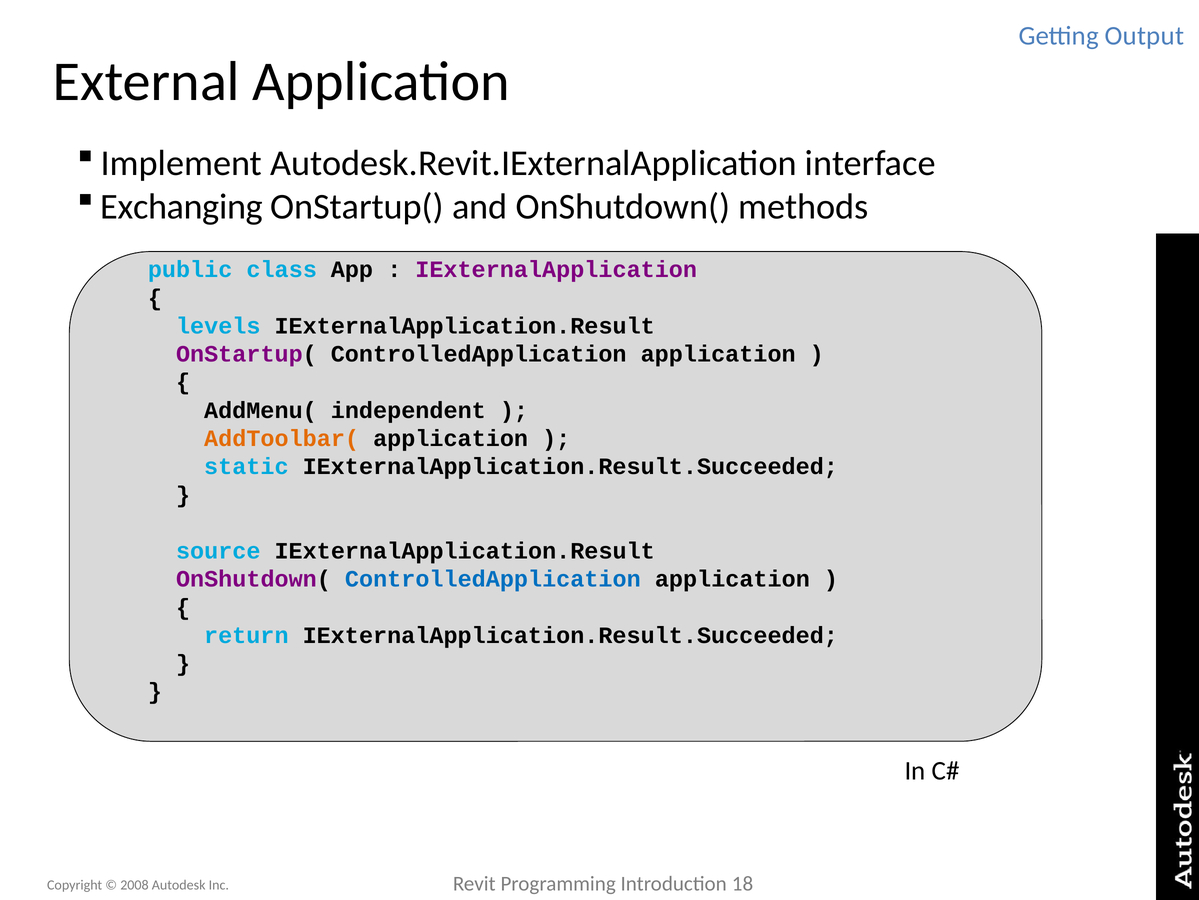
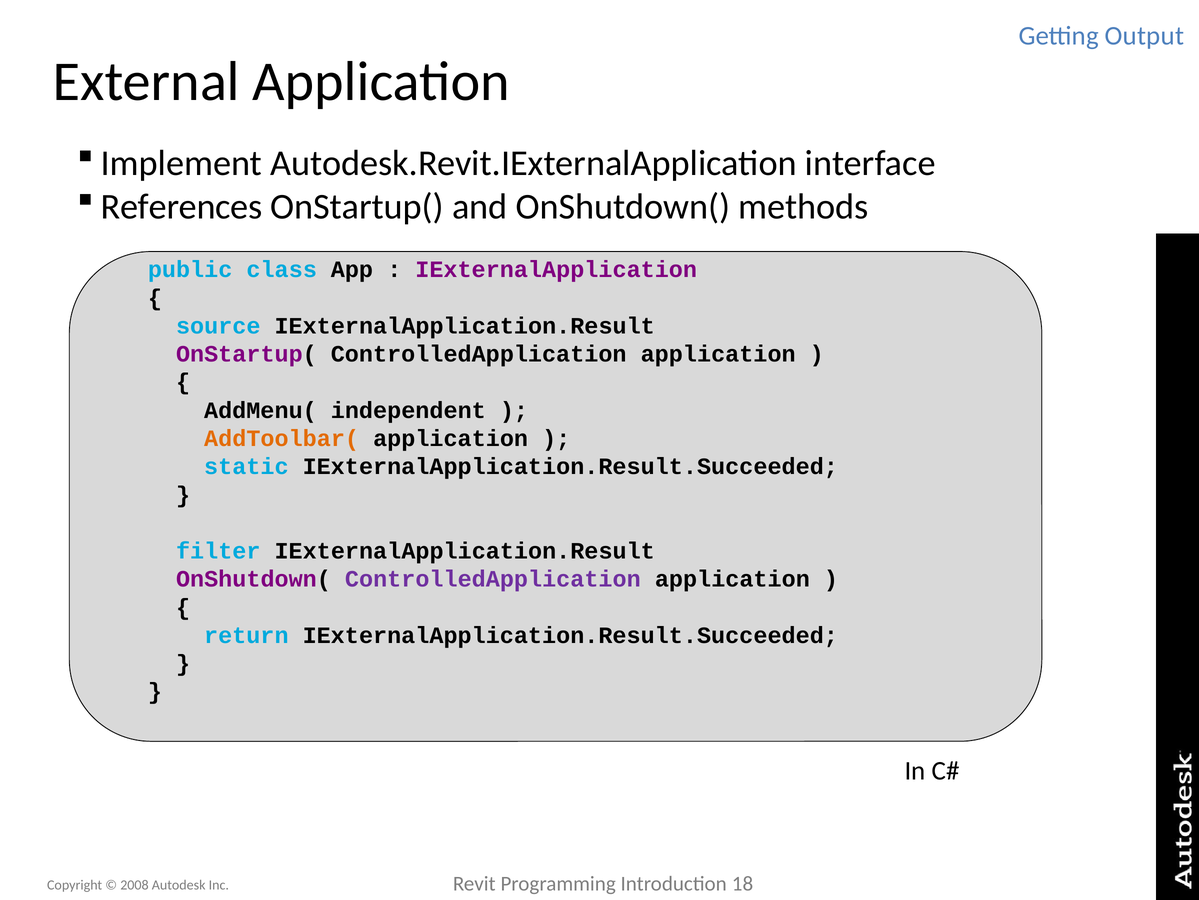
Exchanging: Exchanging -> References (182, 207)
levels: levels -> source (218, 326)
source: source -> filter (218, 551)
ControlledApplication colour: blue -> purple (493, 579)
